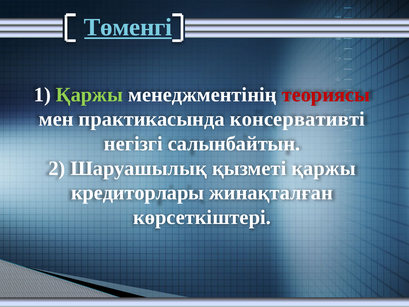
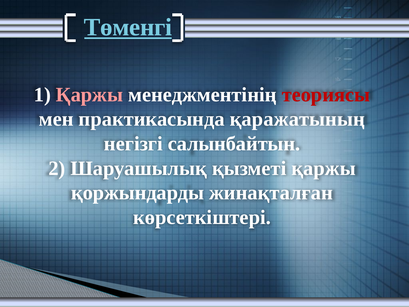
Қаржы colour: light green -> pink (89, 95)
консервативті: консервативті -> қаражатының (297, 119)
кредиторлары: кредиторлары -> қоржындарды (138, 193)
